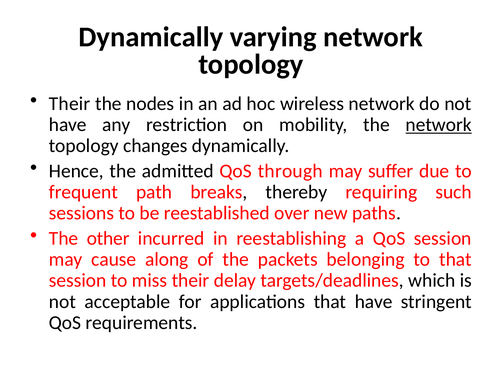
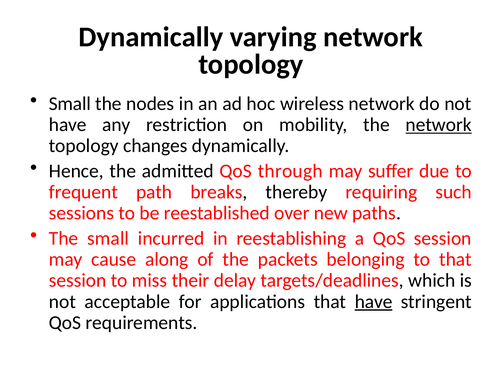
Their: Their -> Small (70, 103)
The other: other -> small (108, 238)
have underline: none -> present (374, 301)
